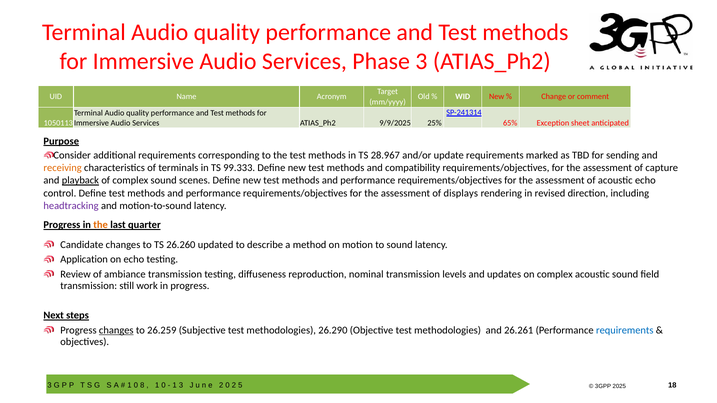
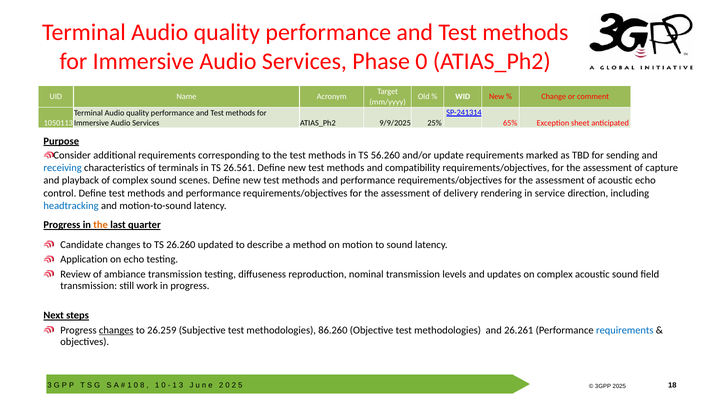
Phase 3: 3 -> 0 (421, 61)
28.967: 28.967 -> 56.260 (385, 156)
receiving colour: orange -> blue (63, 168)
99.333: 99.333 -> 26.561 (239, 168)
playback underline: present -> none (80, 181)
displays: displays -> delivery (461, 193)
revised: revised -> service (550, 193)
headtracking colour: purple -> blue (71, 206)
26.290: 26.290 -> 86.260 (333, 330)
